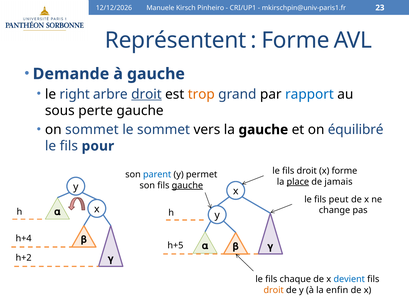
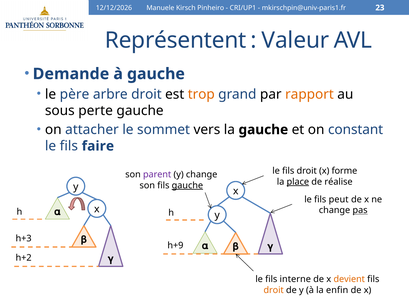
Forme: Forme -> Valeur (295, 40)
right: right -> père (75, 94)
droit underline: present -> none (146, 94)
rapport colour: blue -> orange (309, 94)
on sommet: sommet -> attacher (92, 130)
équilibré: équilibré -> constant (356, 130)
pour: pour -> faire (98, 146)
parent colour: blue -> purple (157, 174)
y permet: permet -> change (202, 174)
jamais: jamais -> réalise (339, 182)
pas underline: none -> present (360, 210)
h+4: h+4 -> h+3 (24, 238)
h+5: h+5 -> h+9 (175, 245)
chaque: chaque -> interne (295, 279)
devient colour: blue -> orange (349, 279)
